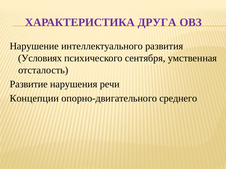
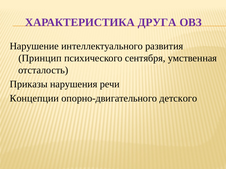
Условиях: Условиях -> Принцип (40, 58)
Развитие: Развитие -> Приказы (29, 84)
среднего: среднего -> детского (178, 99)
